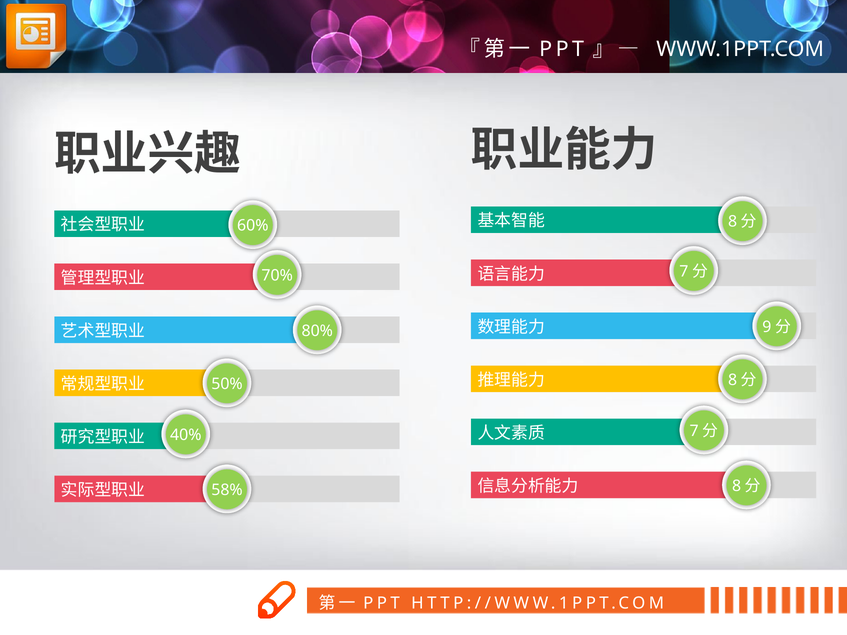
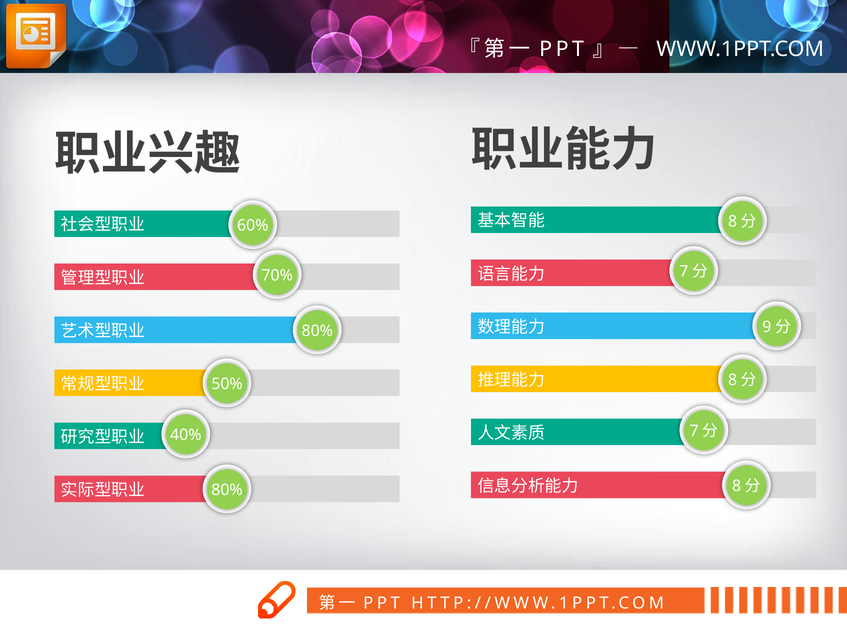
58%: 58% -> 80% (227, 490)
